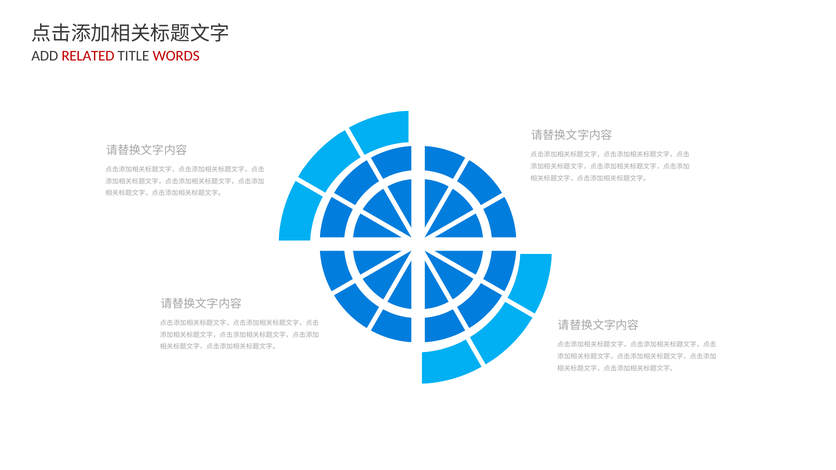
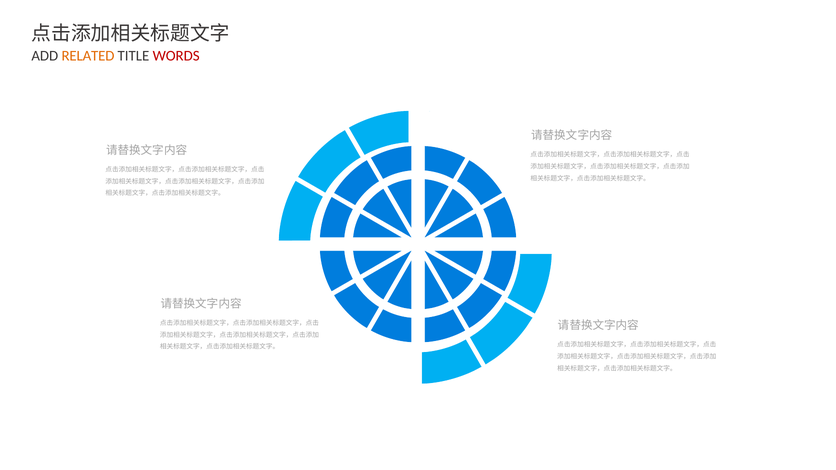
RELATED colour: red -> orange (88, 56)
